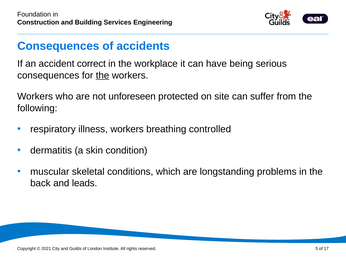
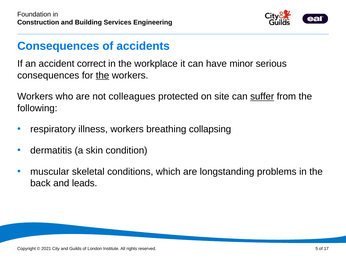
being: being -> minor (241, 64)
unforeseen: unforeseen -> colleagues (132, 96)
suffer underline: none -> present (262, 96)
controlled: controlled -> collapsing (210, 129)
